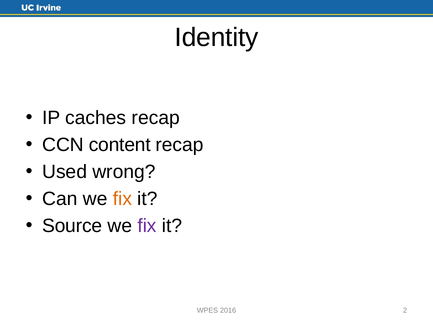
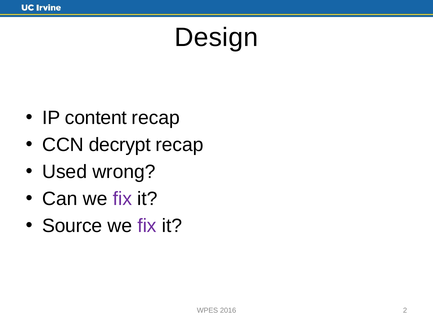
Identity: Identity -> Design (216, 37)
caches: caches -> content (96, 118)
content: content -> decrypt (120, 145)
fix colour: orange -> purple (122, 199)
